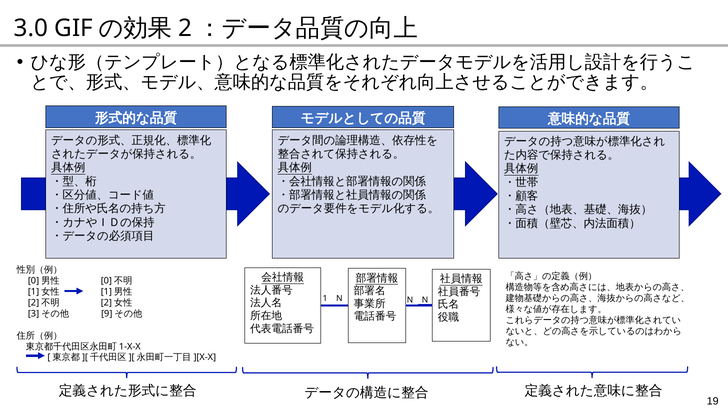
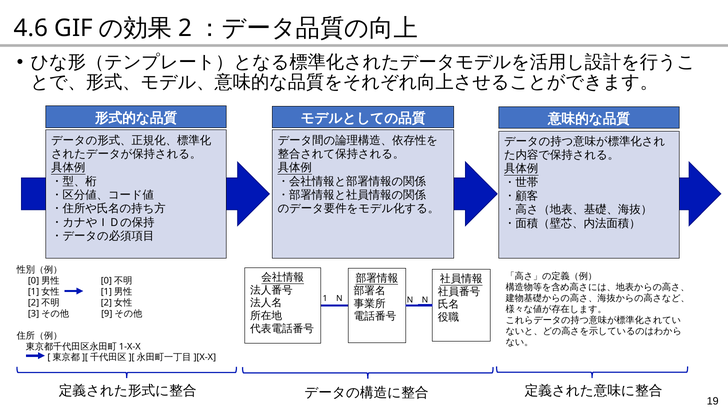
3.0: 3.0 -> 4.6 (31, 28)
